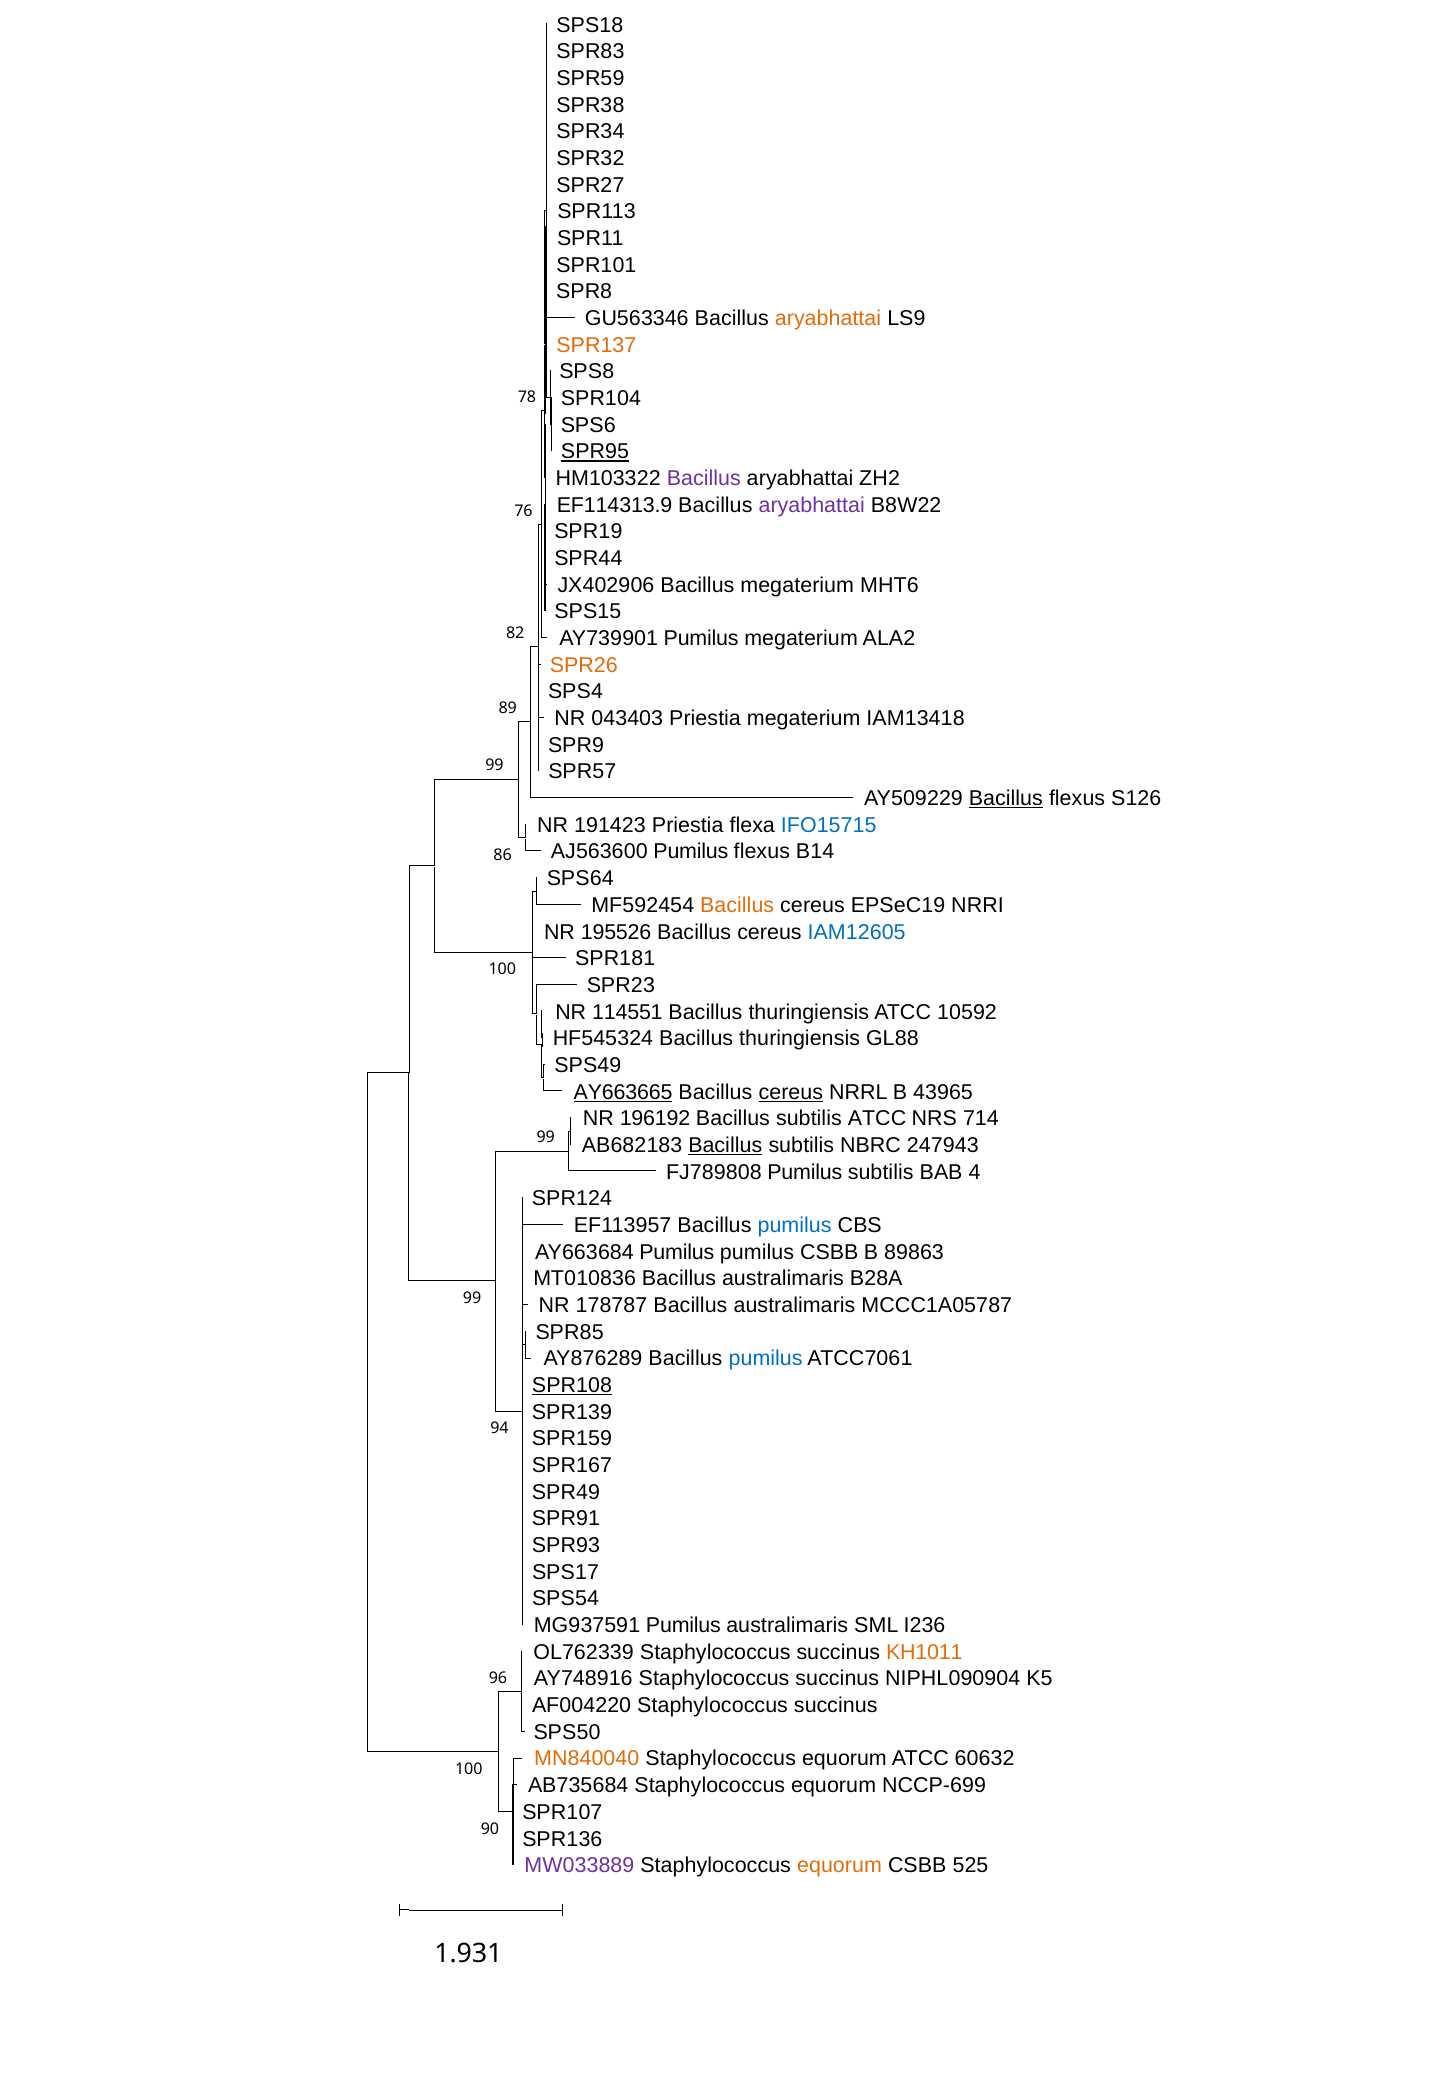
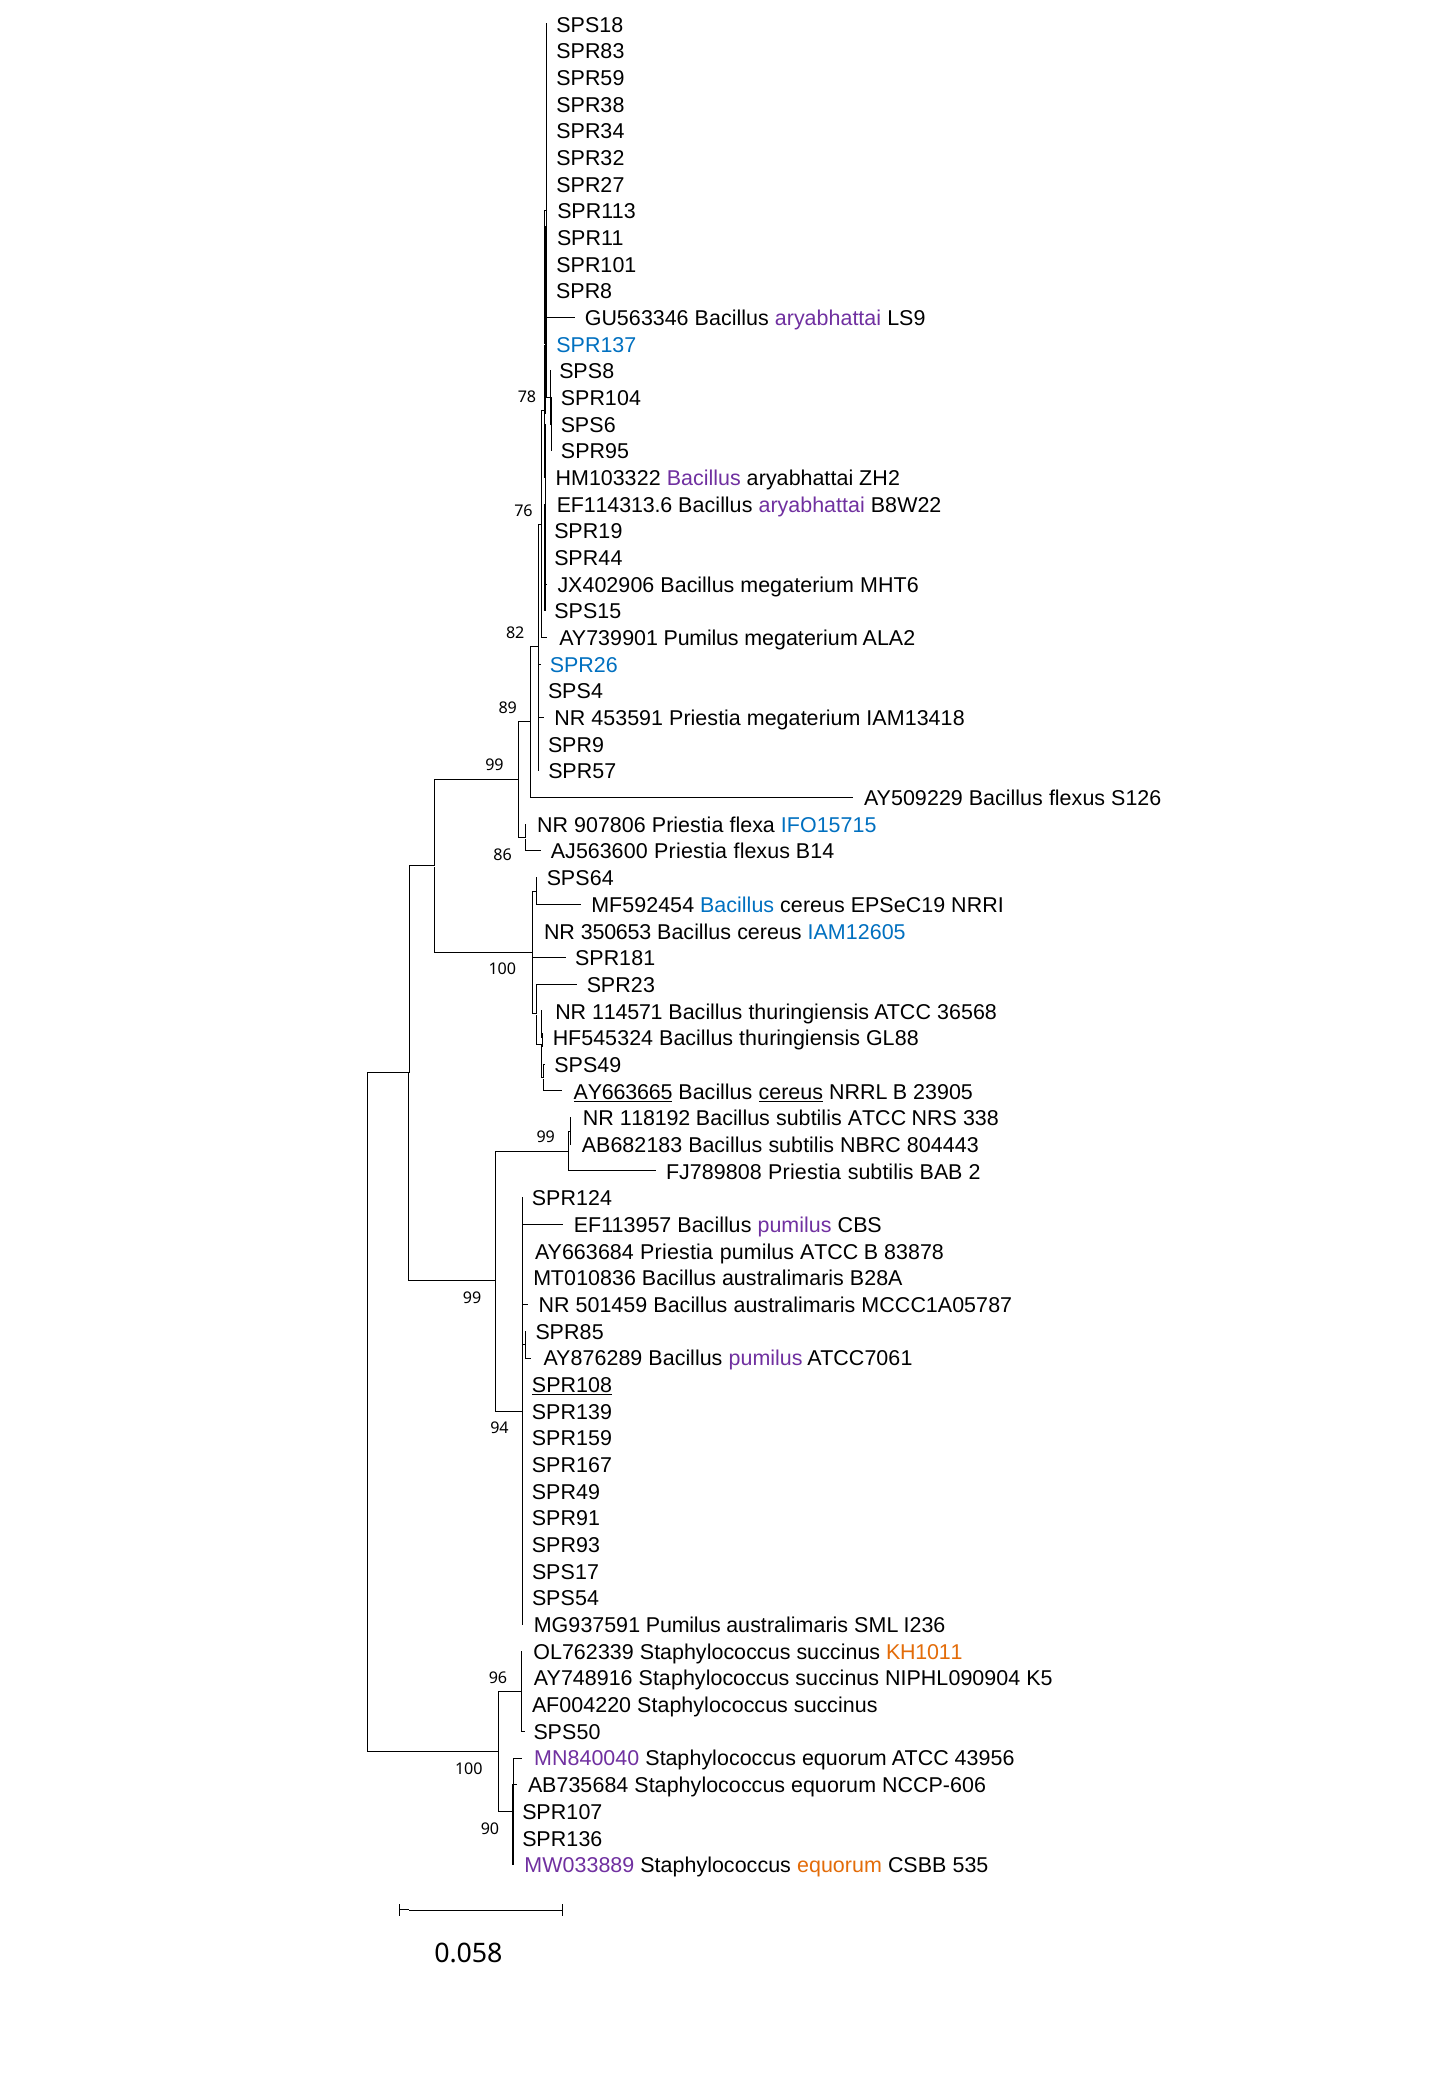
aryabhattai colour: orange -> purple (828, 318)
SPR137 colour: orange -> blue (596, 345)
SPR95 underline: present -> none (595, 452)
EF114313.9: EF114313.9 -> EF114313.6 (615, 505)
SPR26 colour: orange -> blue (584, 665)
043403: 043403 -> 453591 (627, 718)
Bacillus underline: present -> none (1006, 798)
191423: 191423 -> 907806 (610, 825)
AJ563600 Pumilus: Pumilus -> Priestia (691, 852)
Bacillus colour: orange -> blue (737, 905)
195526: 195526 -> 350653 (616, 932)
114551: 114551 -> 114571 (627, 1012)
10592: 10592 -> 36568 (967, 1012)
43965: 43965 -> 23905 (943, 1092)
196192: 196192 -> 118192 (655, 1119)
714: 714 -> 338 (981, 1119)
Bacillus underline: present -> none (725, 1145)
247943: 247943 -> 804443 (943, 1145)
FJ789808 Pumilus: Pumilus -> Priestia (805, 1172)
4: 4 -> 2 (975, 1172)
pumilus colour: blue -> purple (795, 1225)
AY663684 Pumilus: Pumilus -> Priestia (677, 1252)
pumilus CSBB: CSBB -> ATCC (829, 1252)
89863: 89863 -> 83878 (914, 1252)
178787: 178787 -> 501459 (611, 1305)
pumilus colour: blue -> purple (766, 1359)
MN840040 colour: orange -> purple (587, 1758)
60632: 60632 -> 43956 (985, 1758)
NCCP-699: NCCP-699 -> NCCP-606 (934, 1786)
525: 525 -> 535 (970, 1866)
1.931: 1.931 -> 0.058 (468, 1953)
